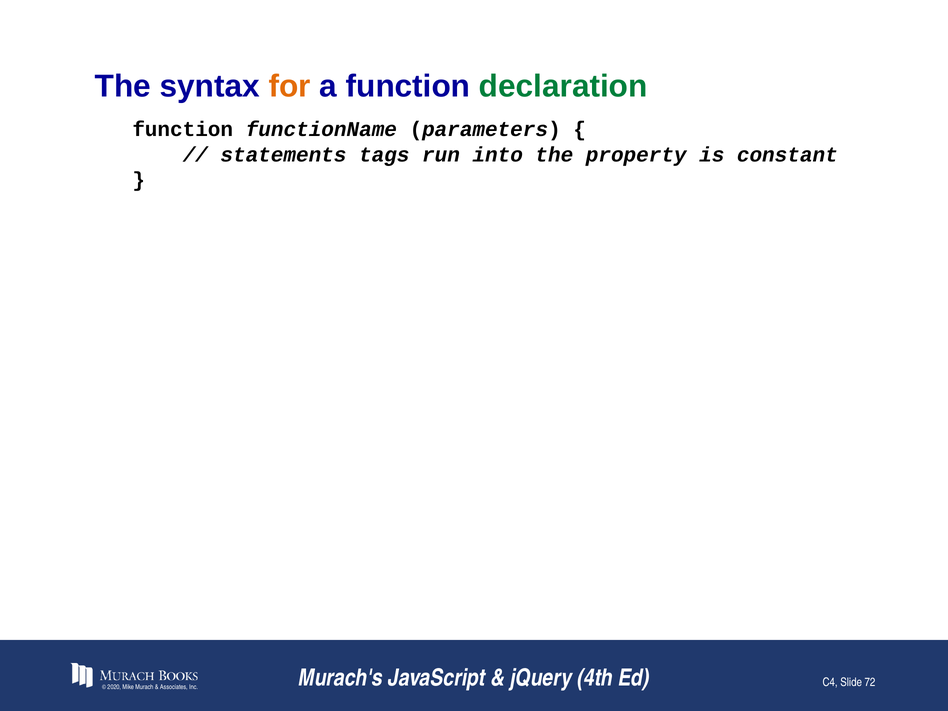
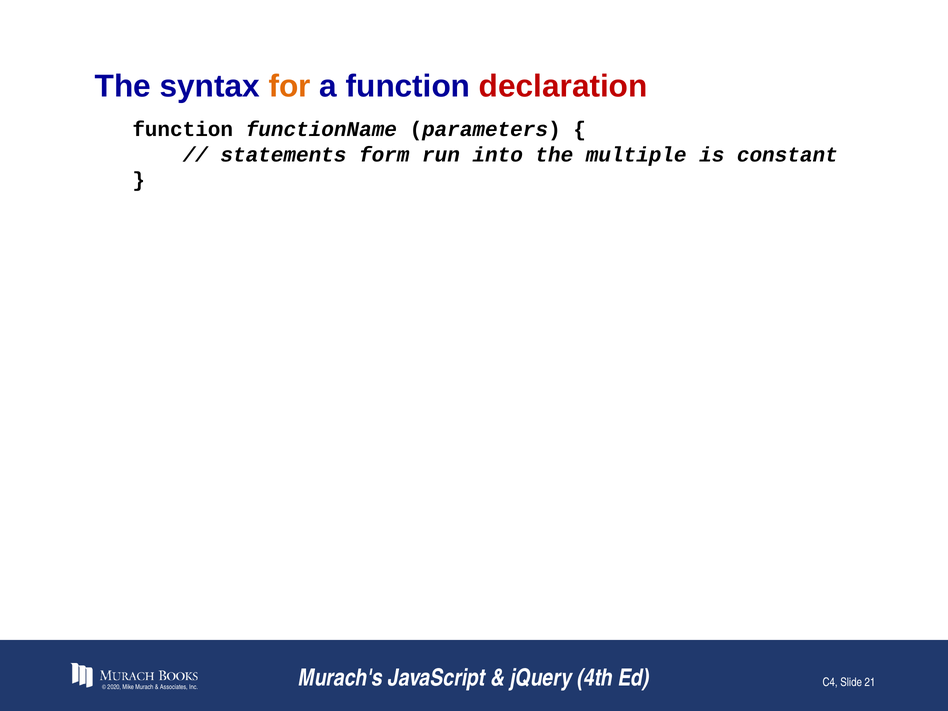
declaration colour: green -> red (563, 86)
tags: tags -> form (384, 155)
property: property -> multiple (636, 155)
72: 72 -> 21 (870, 682)
